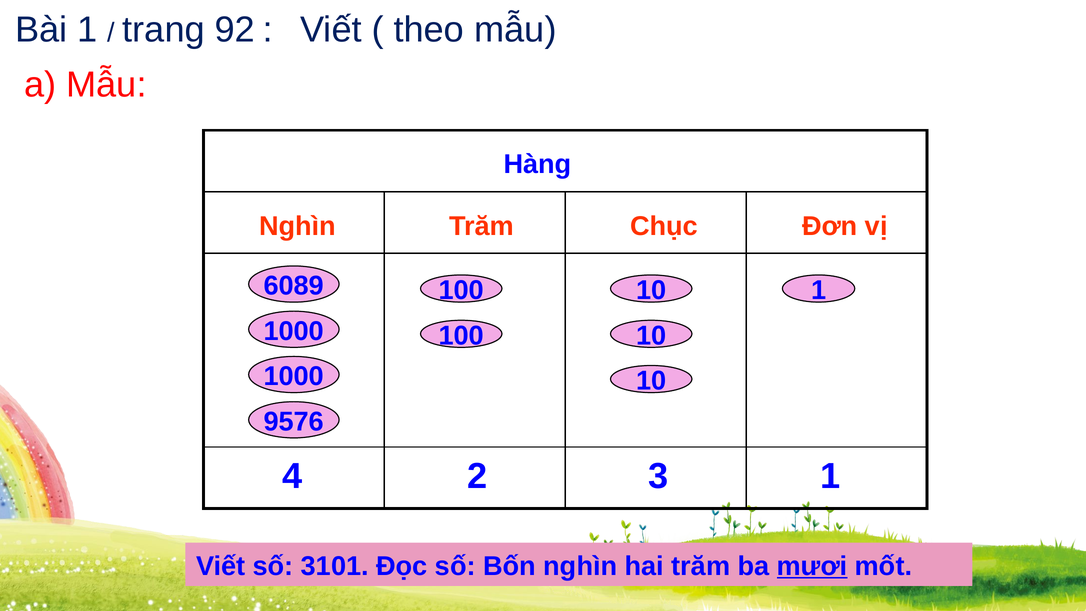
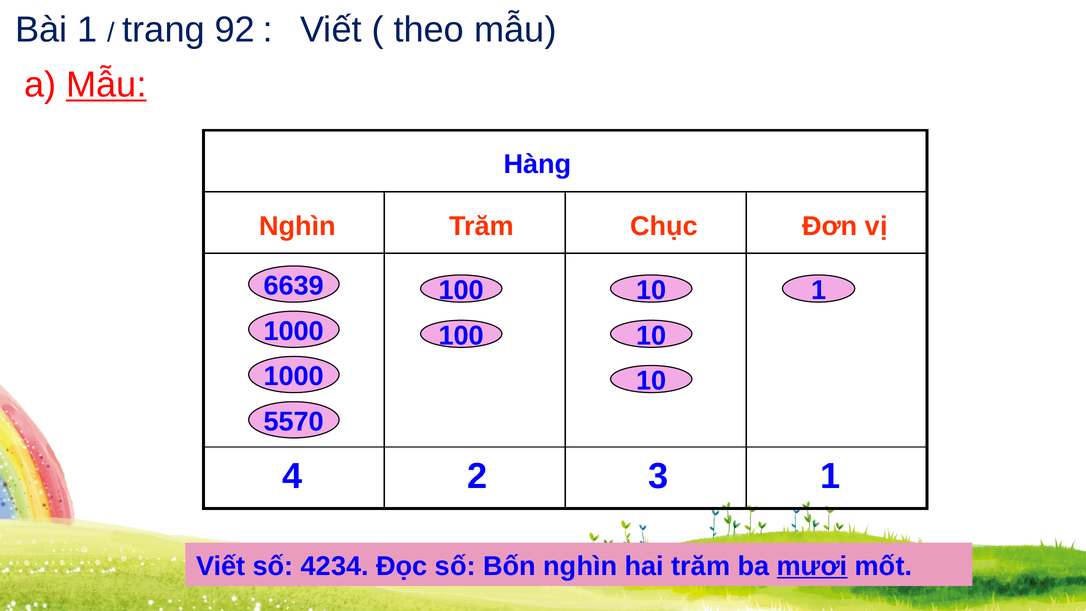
Mẫu underline: none -> present (106, 85)
6089: 6089 -> 6639 (294, 286)
9576: 9576 -> 5570 (294, 422)
3101: 3101 -> 4234 (335, 566)
